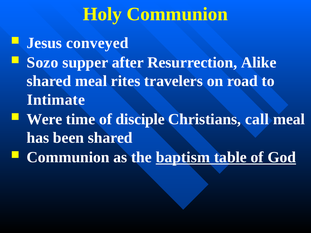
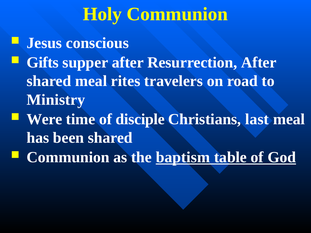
conveyed: conveyed -> conscious (97, 43)
Sozo: Sozo -> Gifts (43, 62)
Resurrection Alike: Alike -> After (259, 62)
Intimate: Intimate -> Ministry (56, 100)
call: call -> last (257, 119)
